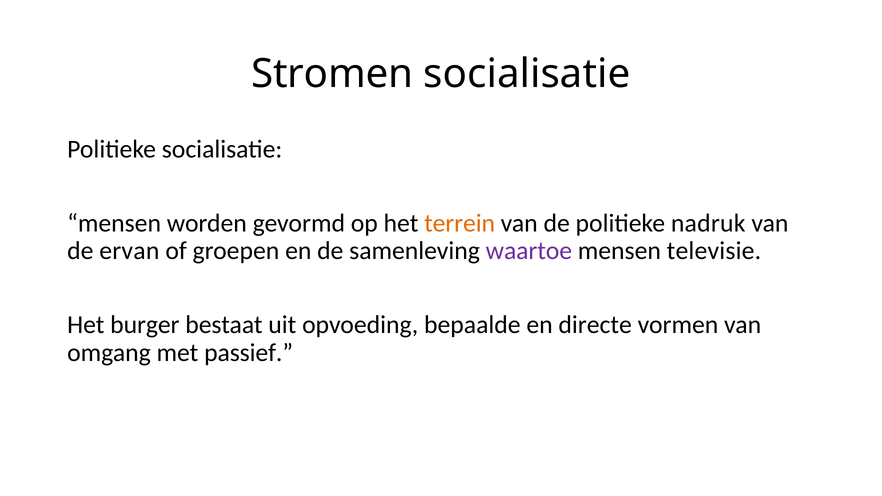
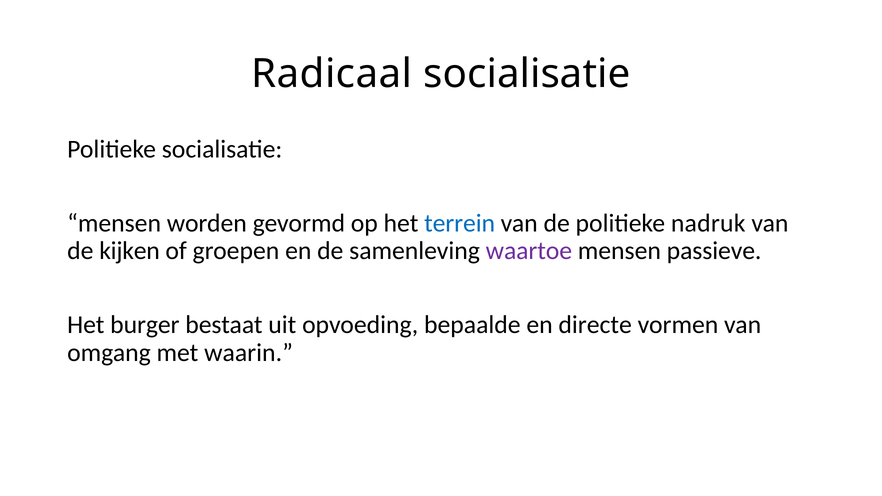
Stromen: Stromen -> Radicaal (332, 74)
terrein colour: orange -> blue (460, 223)
ervan: ervan -> kijken (130, 251)
televisie: televisie -> passieve (714, 251)
passief: passief -> waarin (249, 353)
